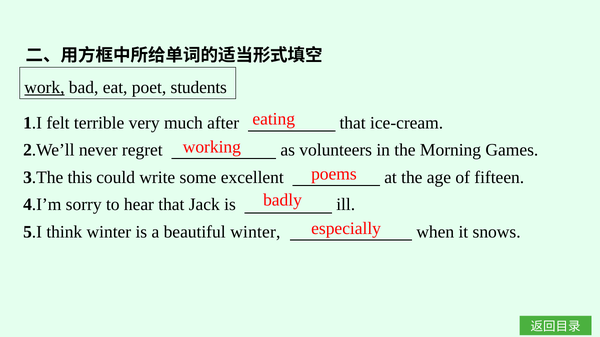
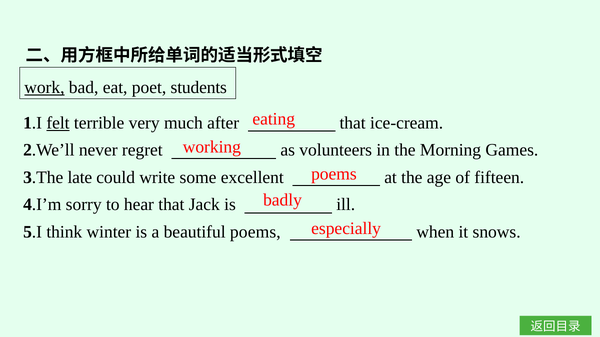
felt underline: none -> present (58, 123)
this: this -> late (80, 178)
beautiful winter: winter -> poems (255, 232)
